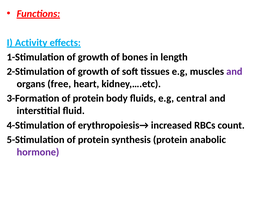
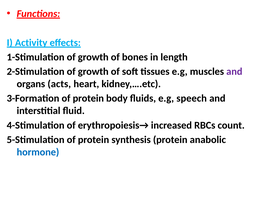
free: free -> acts (59, 84)
central: central -> speech (192, 98)
hormone colour: purple -> blue (38, 152)
